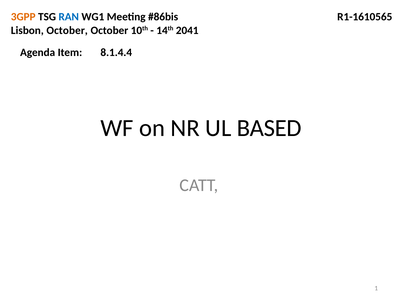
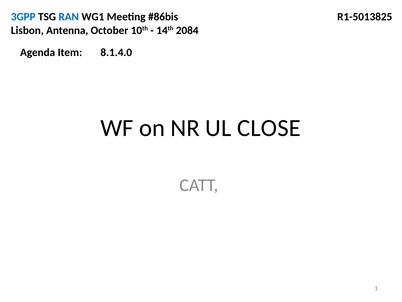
3GPP colour: orange -> blue (23, 17)
R1-1610565: R1-1610565 -> R1-5013825 (365, 17)
Lisbon October: October -> Antenna (67, 30)
2041: 2041 -> 2084 (187, 30)
8.1.4.4: 8.1.4.4 -> 8.1.4.0 (116, 52)
BASED: BASED -> CLOSE (269, 128)
